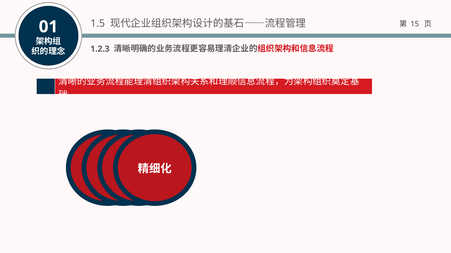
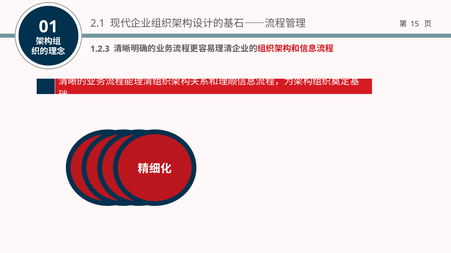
1.5: 1.5 -> 2.1 (98, 24)
